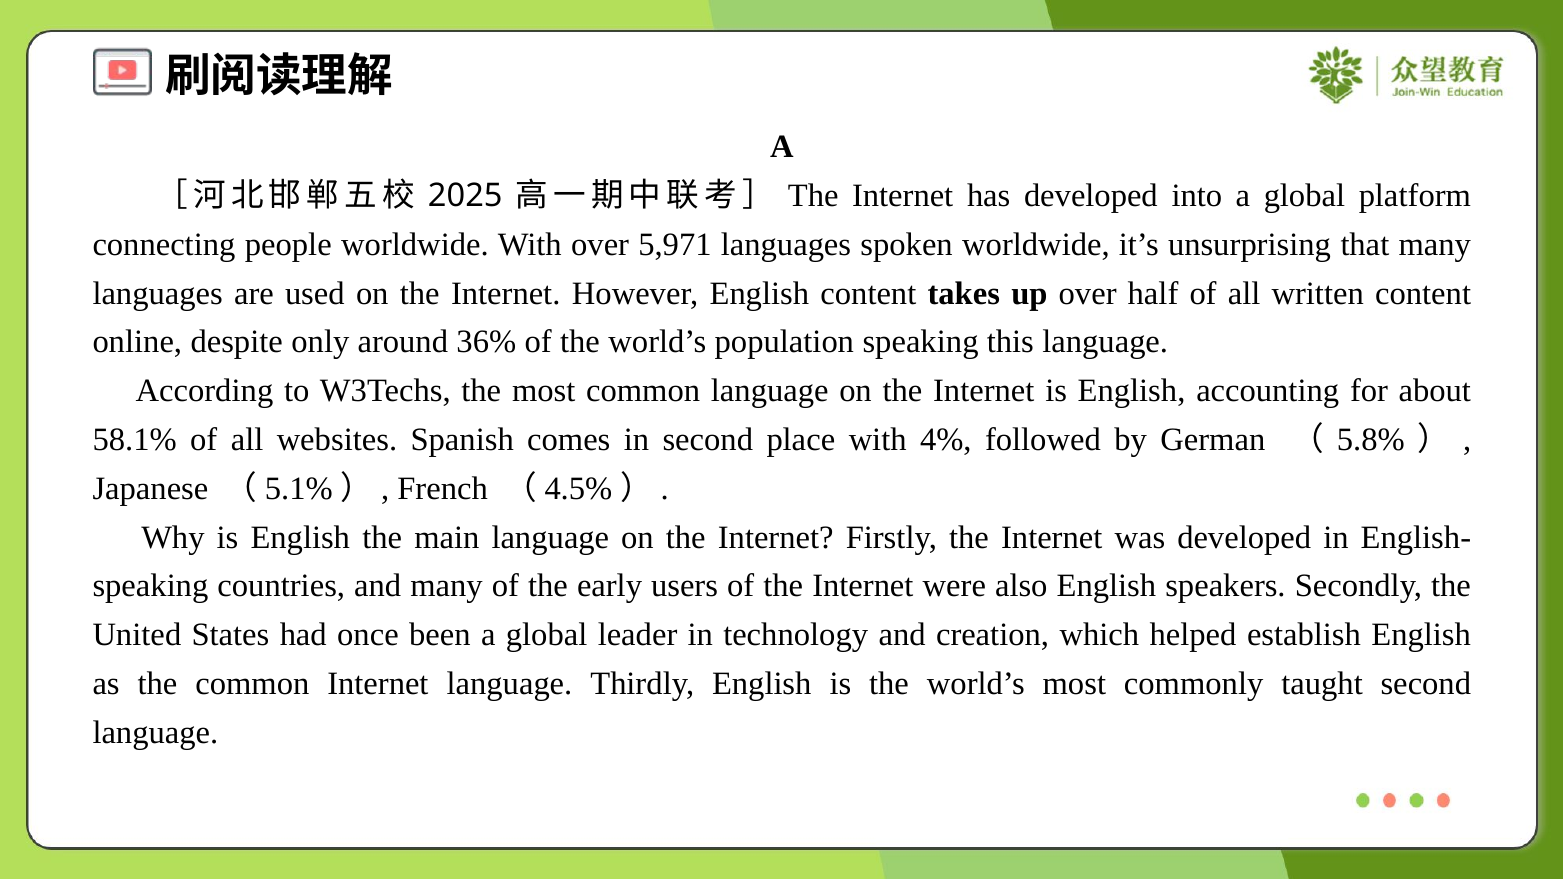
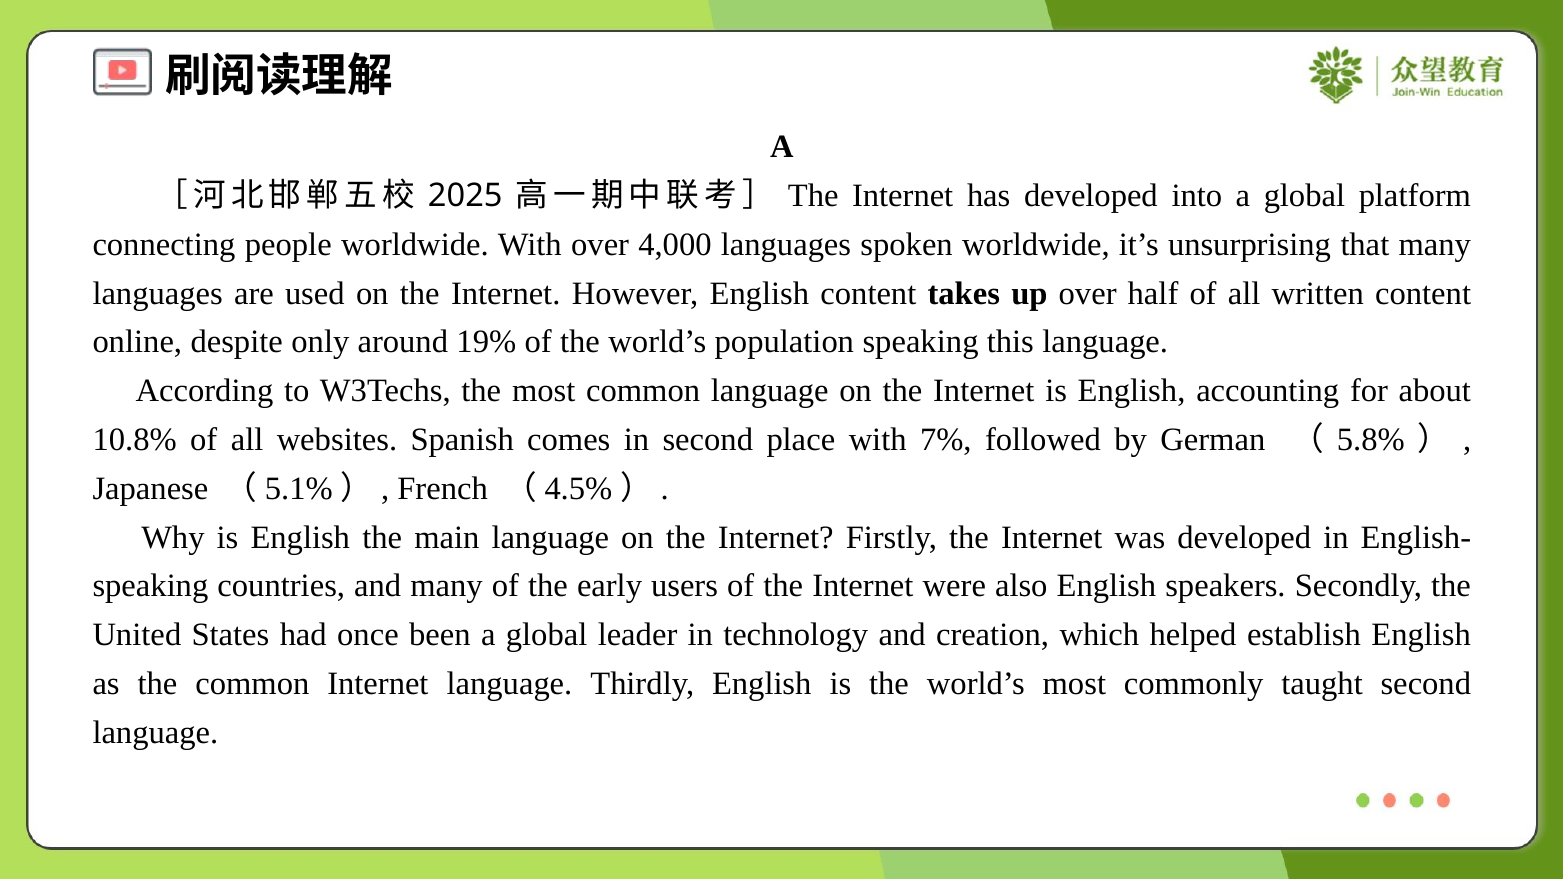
5,971: 5,971 -> 4,000 (675, 245)
36%: 36% -> 19% (486, 342)
58.1%: 58.1% -> 10.8% (135, 440)
4%: 4% -> 7% (946, 440)
